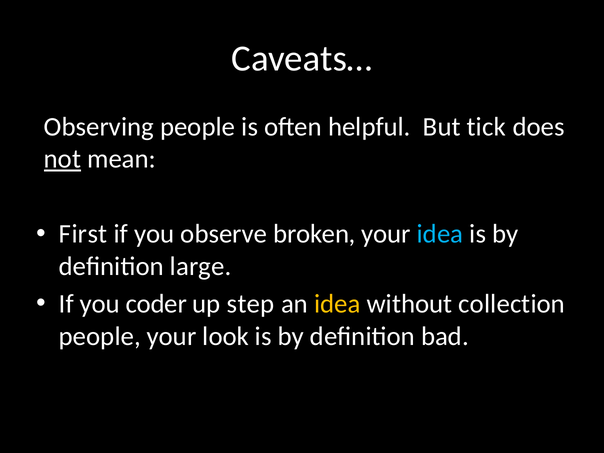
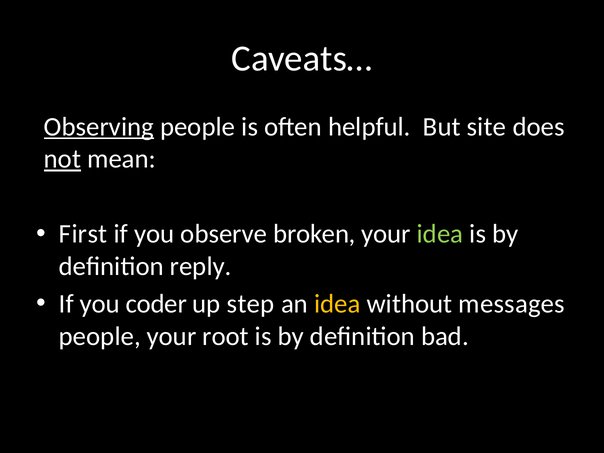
Observing underline: none -> present (99, 127)
tick: tick -> site (486, 127)
idea colour: light blue -> light green (440, 234)
large: large -> reply (201, 266)
collection: collection -> messages (512, 304)
look: look -> root (226, 336)
